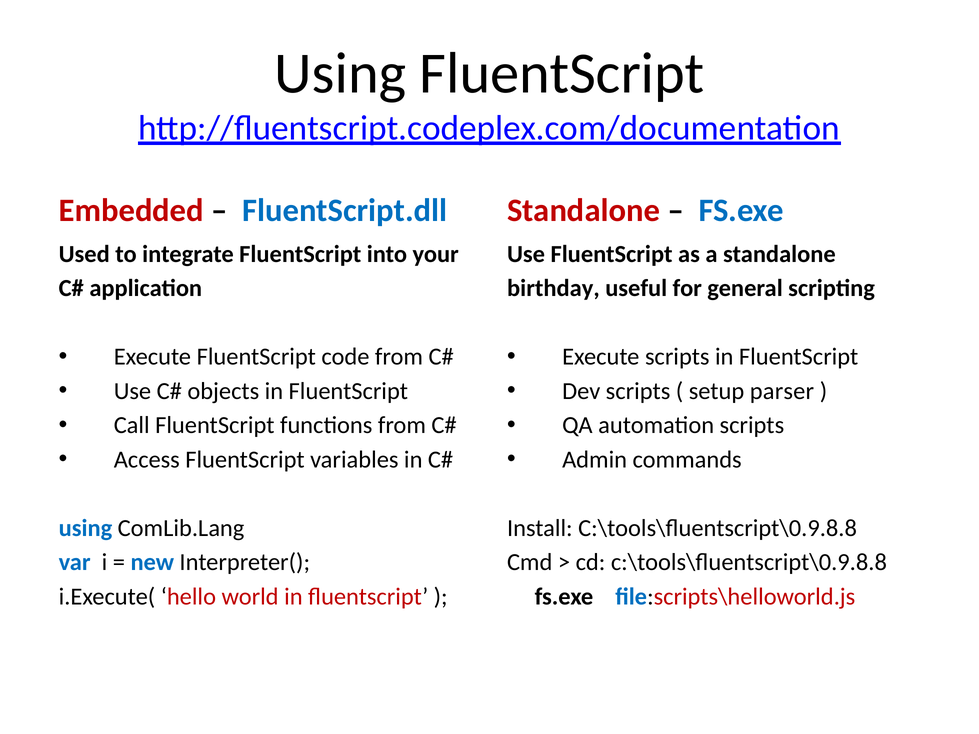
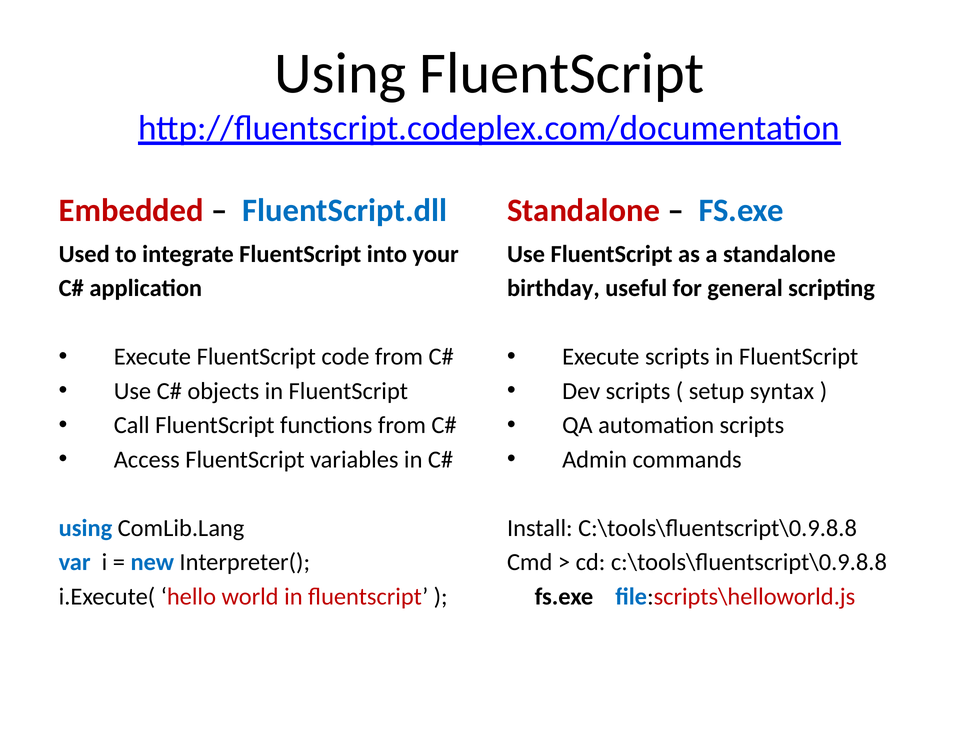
parser: parser -> syntax (782, 391)
